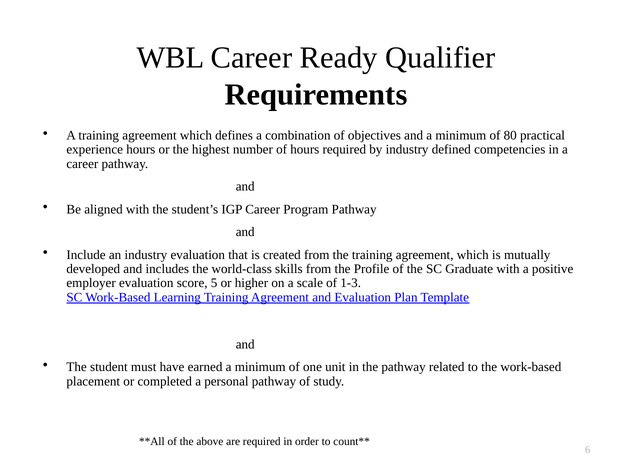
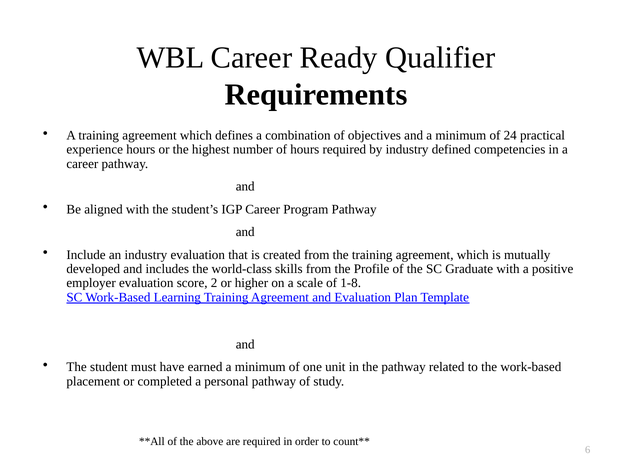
80: 80 -> 24 (510, 135)
5: 5 -> 2 (214, 283)
1-3: 1-3 -> 1-8 (351, 283)
